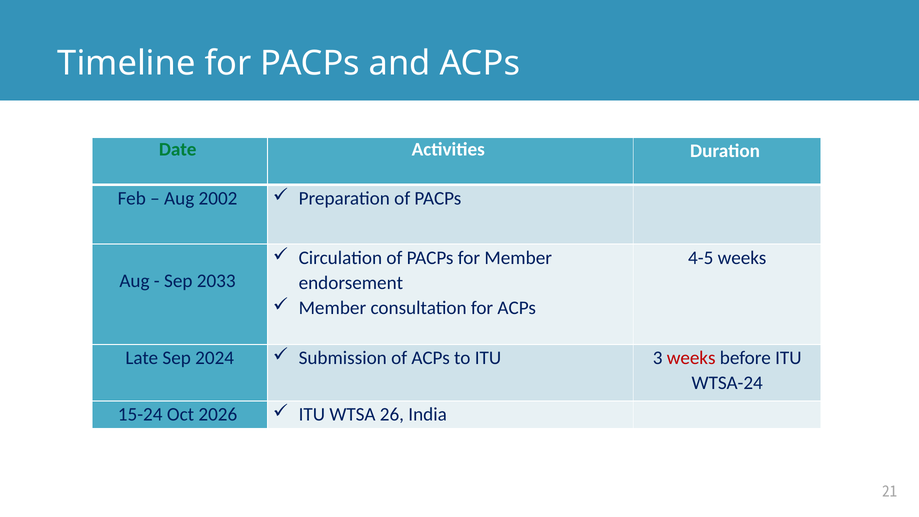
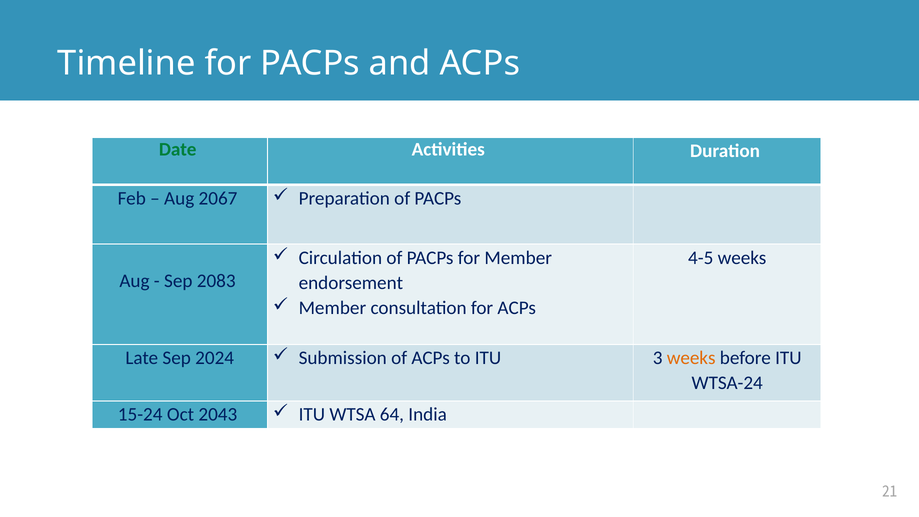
2002: 2002 -> 2067 (218, 198)
2033: 2033 -> 2083 (216, 281)
weeks colour: red -> orange (691, 358)
2026: 2026 -> 2043 (218, 415)
26: 26 -> 64 (392, 415)
